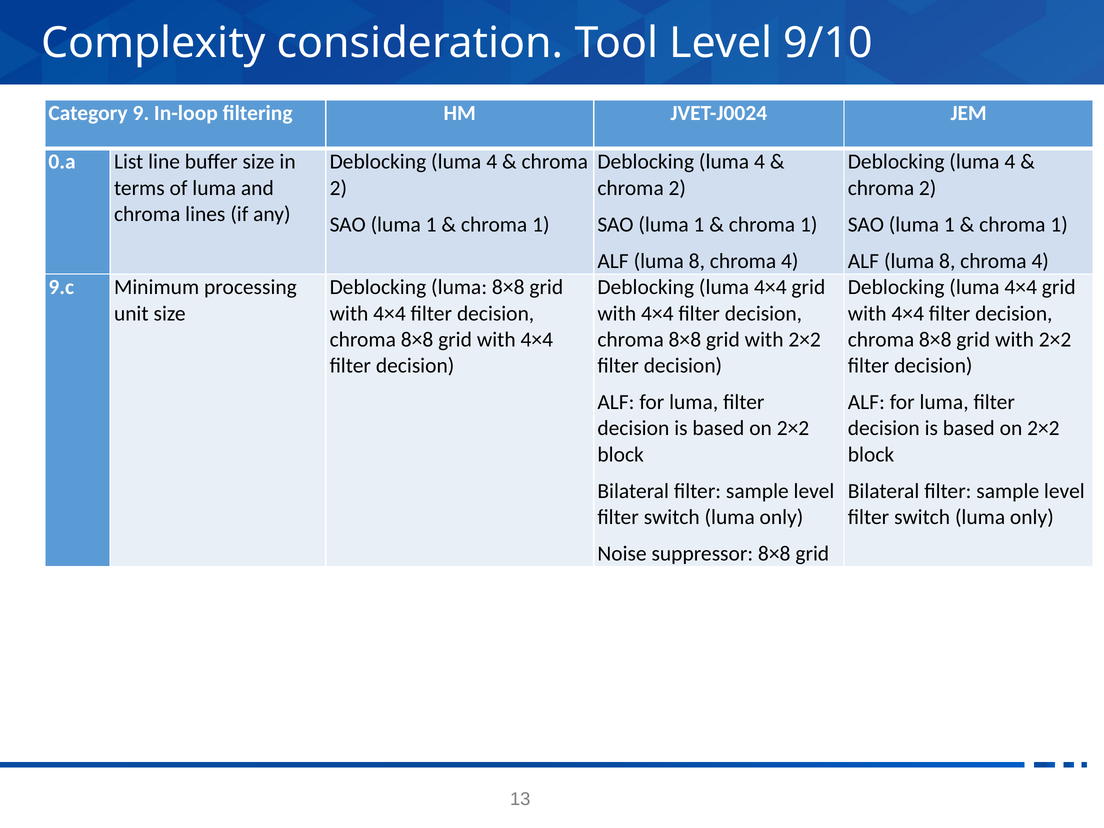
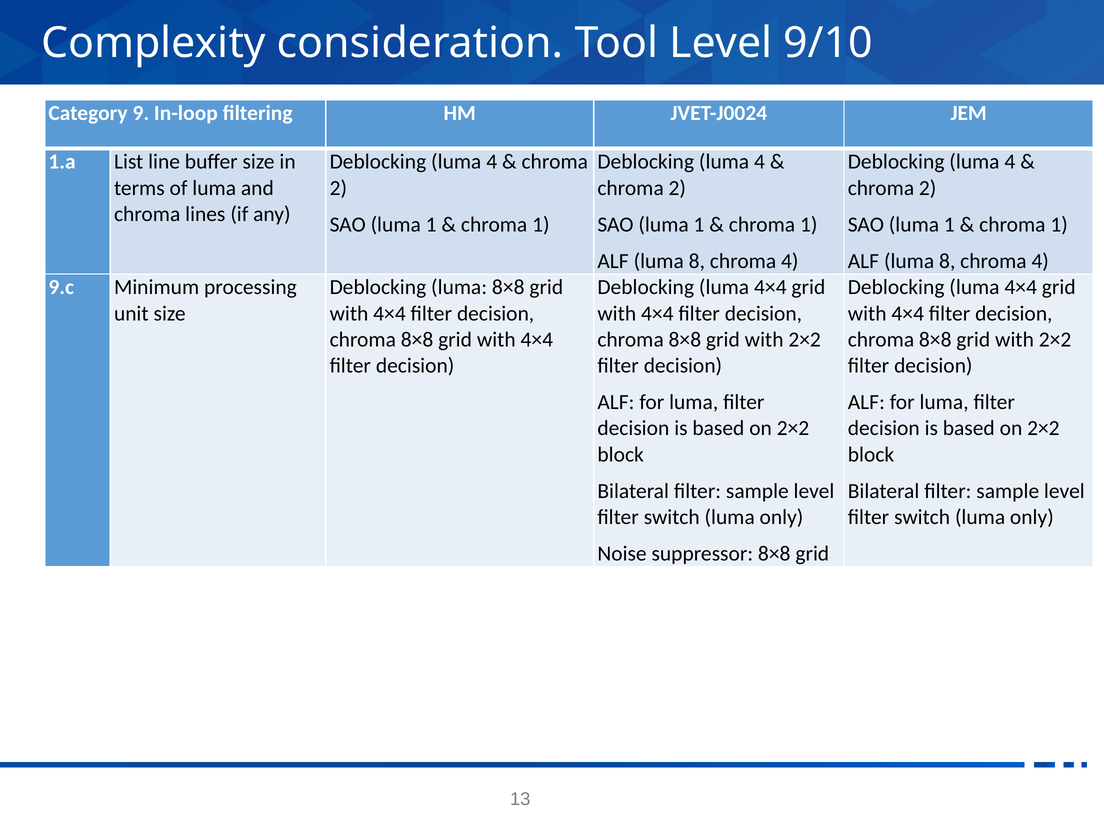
0.a: 0.a -> 1.a (62, 162)
